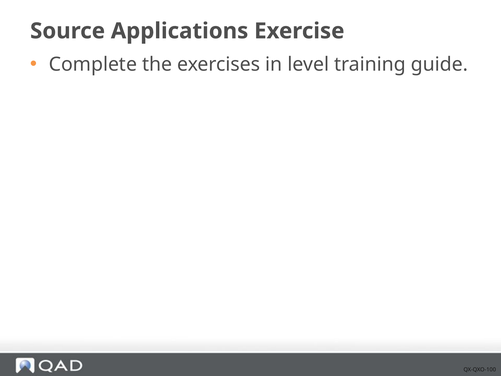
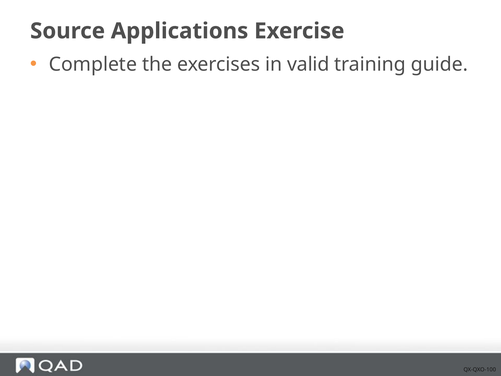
level: level -> valid (308, 64)
